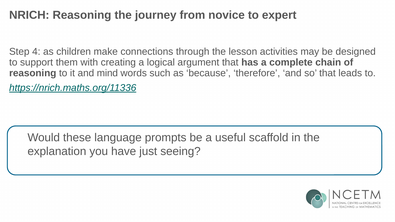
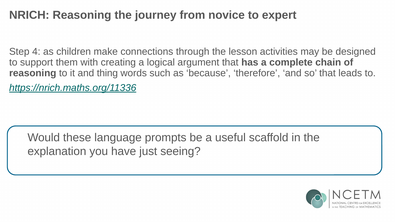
mind: mind -> thing (107, 73)
